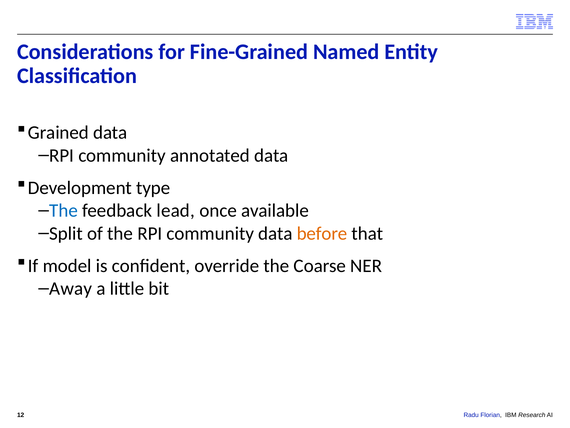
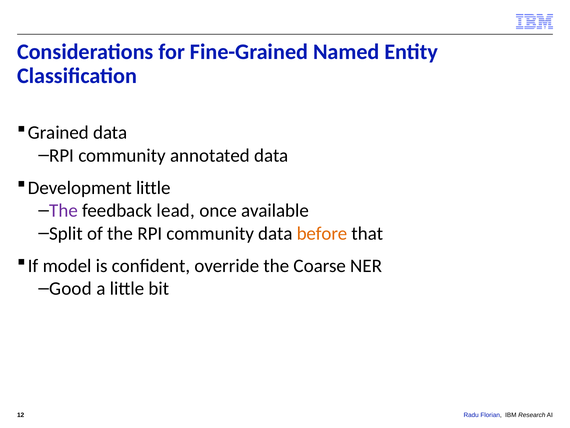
Development type: type -> little (153, 188)
The colour: blue -> purple (64, 210)
Away: Away -> Good (71, 288)
